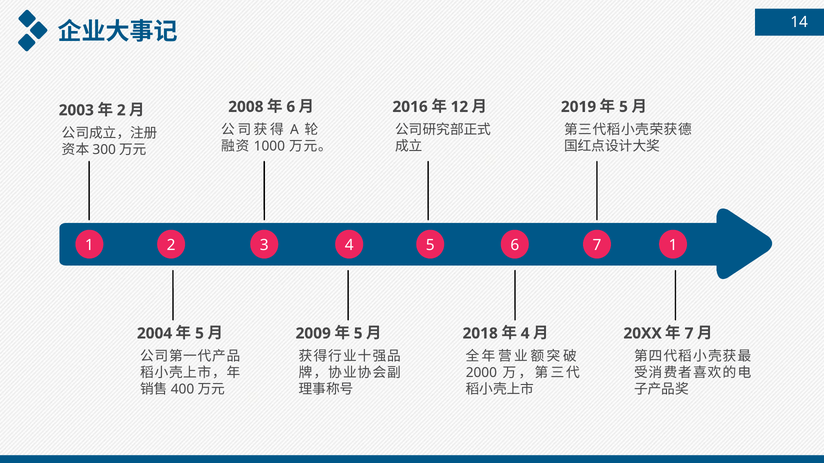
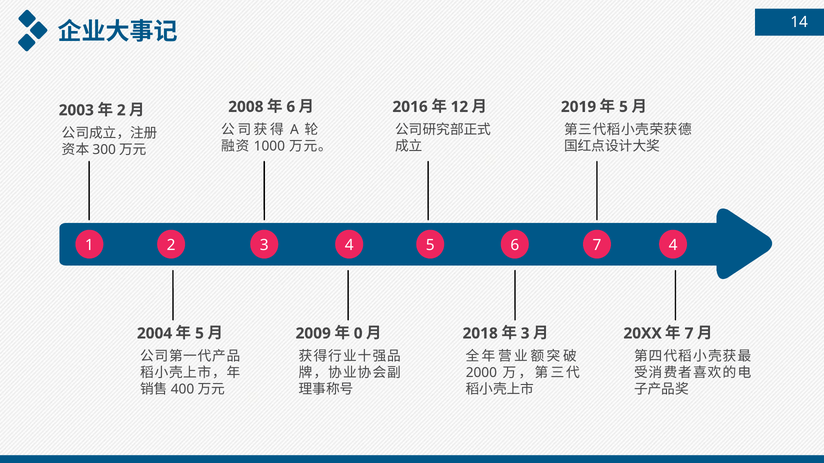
7 1: 1 -> 4 (673, 245)
5: 5 -> 0 (358, 334)
4: 4 -> 3 (525, 334)
